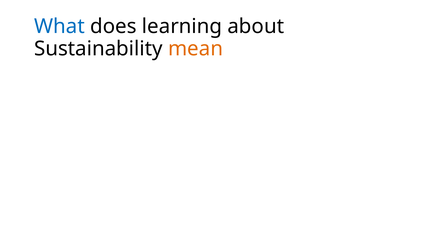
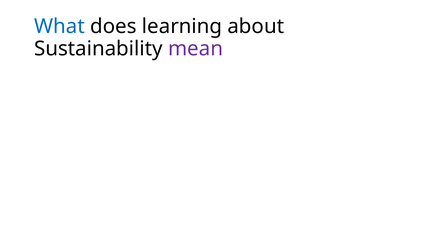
mean colour: orange -> purple (196, 49)
